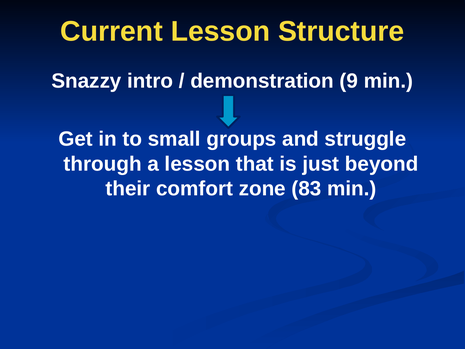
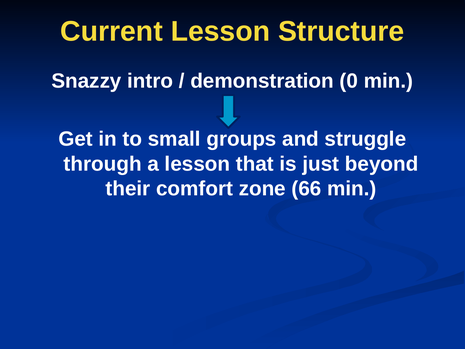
9: 9 -> 0 (349, 81)
83: 83 -> 66 (306, 189)
